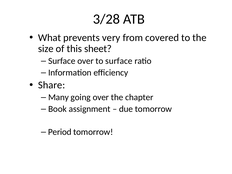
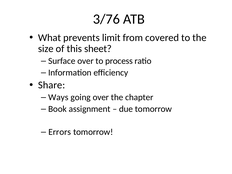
3/28: 3/28 -> 3/76 (106, 19)
very: very -> limit (111, 38)
to surface: surface -> process (119, 61)
Many: Many -> Ways (58, 97)
Period: Period -> Errors (60, 132)
